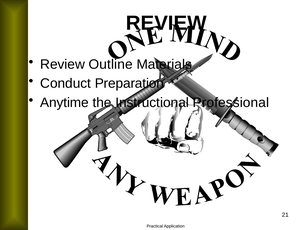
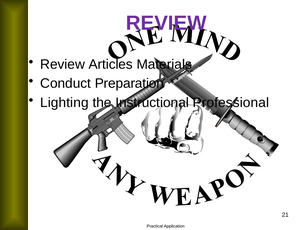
REVIEW colour: black -> purple (166, 23)
Outline: Outline -> Articles (111, 64)
Anytime: Anytime -> Lighting (64, 103)
